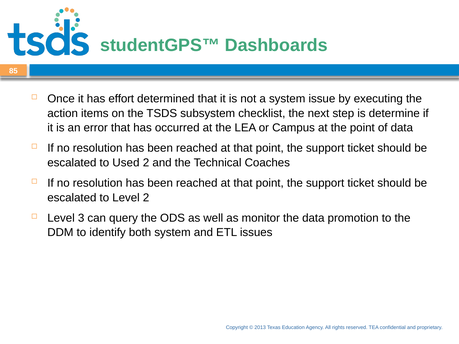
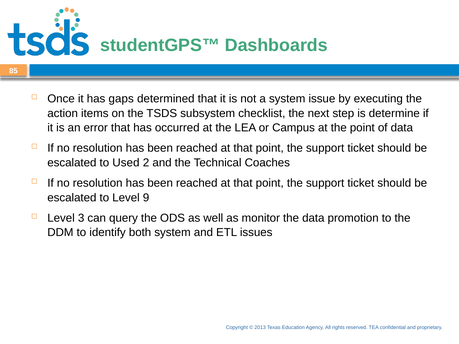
effort: effort -> gaps (121, 99)
Level 2: 2 -> 9 (146, 198)
